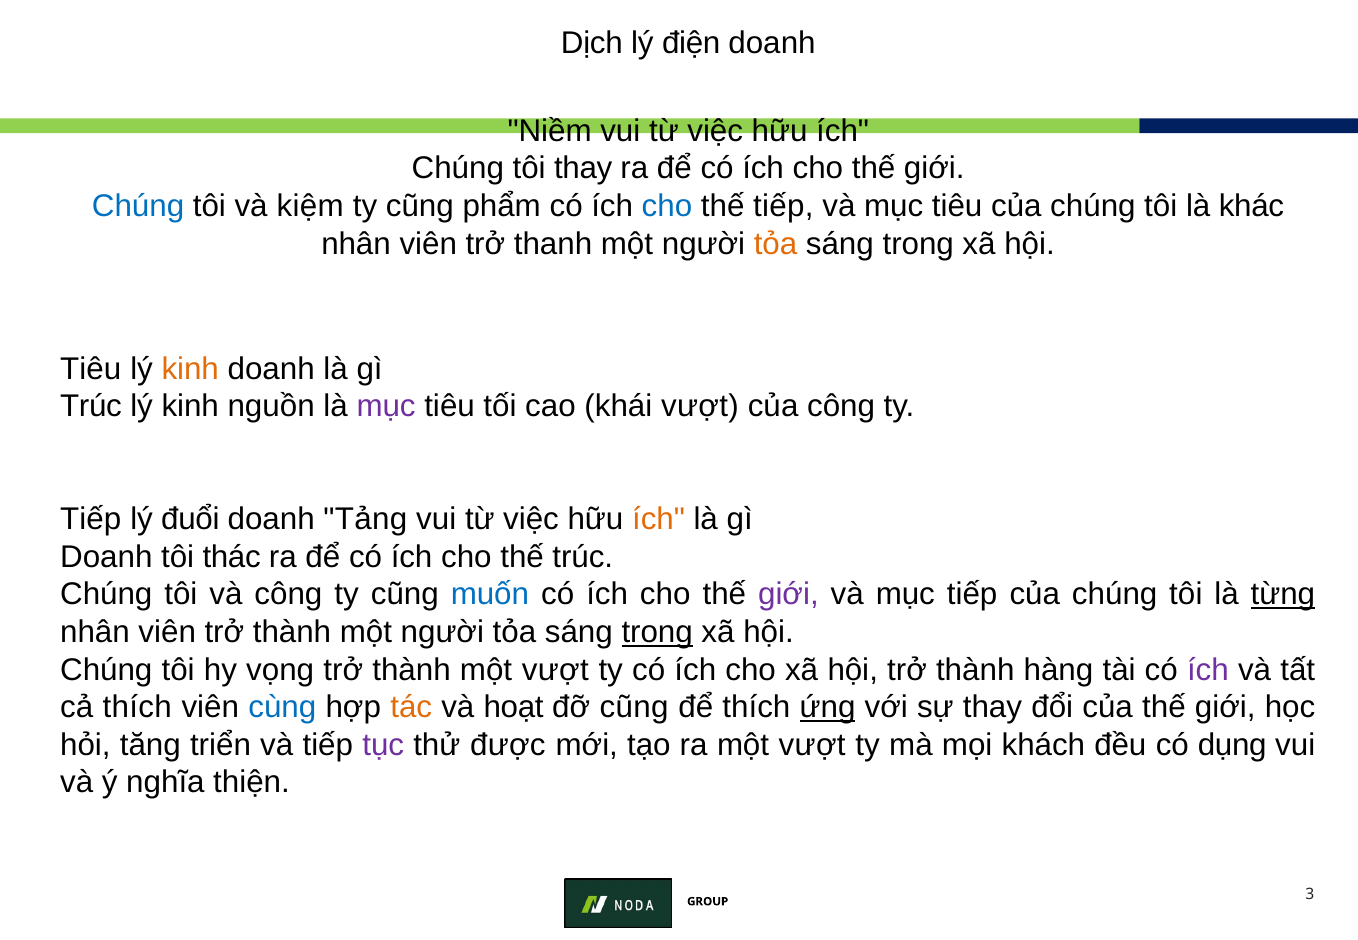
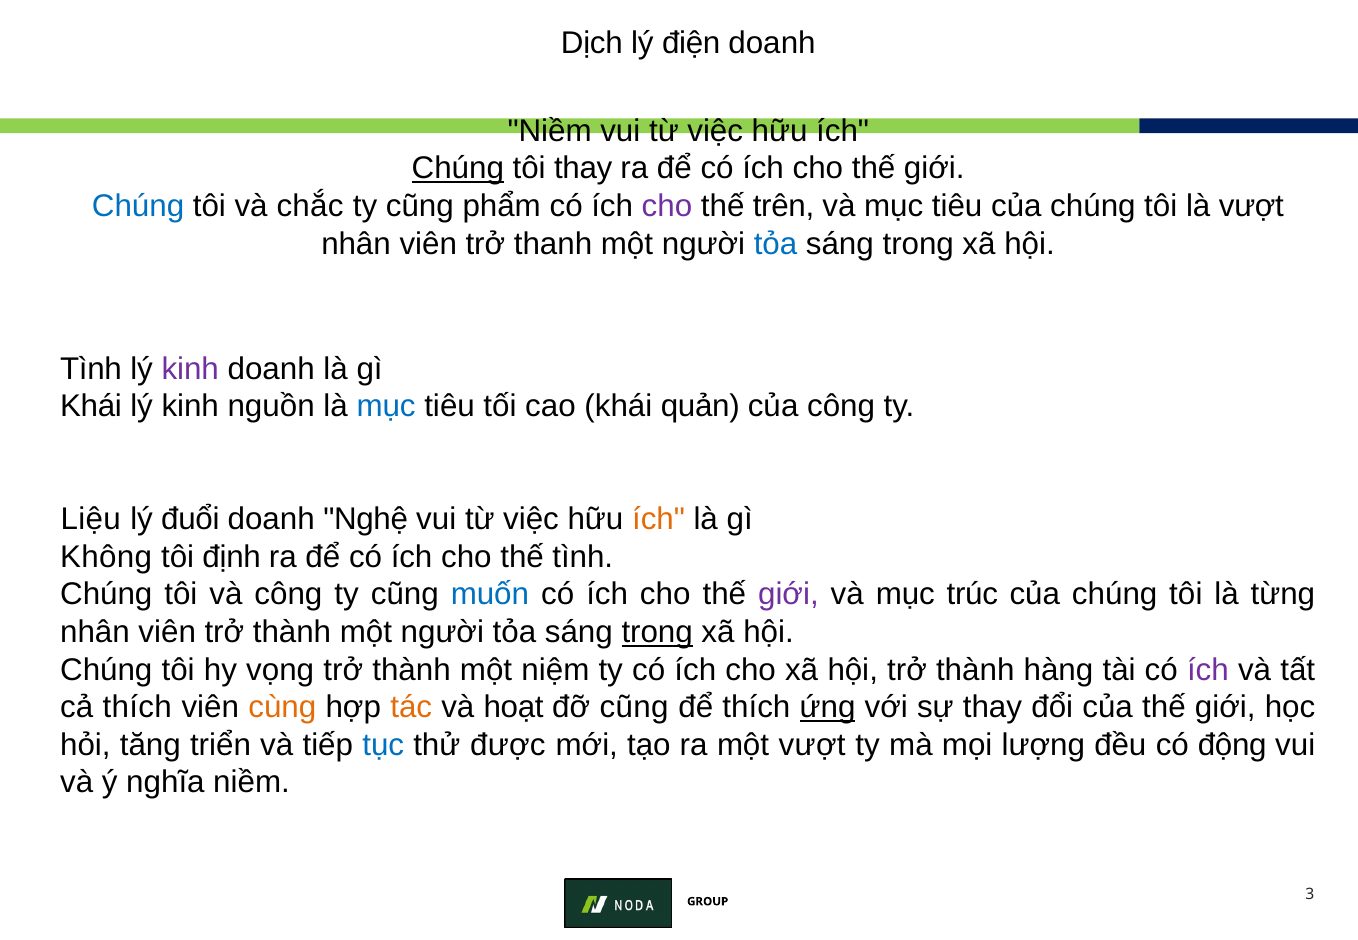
Chúng underline: none -> present (458, 169)
kiệm: kiệm -> chắc (310, 206)
cho colour: blue -> purple (667, 206)
thế tiếp: tiếp -> trên (784, 206)
là khác: khác -> vượt (1251, 206)
tỏa colour: orange -> blue (776, 244)
Tiêu: Tiêu -> Tình (91, 369)
kinh colour: orange -> purple (190, 369)
Trúc: Trúc -> Khái (91, 407)
mục colour: purple -> blue (386, 407)
khái vượt: vượt -> quản (700, 407)
Tiếp: Tiếp -> Liệu (91, 519)
Tảng: Tảng -> Nghệ (366, 519)
Doanh: Doanh -> Không (106, 557)
thác: thác -> định (232, 557)
thế trúc: trúc -> tình (583, 557)
mục tiếp: tiếp -> trúc (972, 595)
từng underline: present -> none (1283, 595)
thành một vượt: vượt -> niệm (555, 670)
cùng colour: blue -> orange (282, 708)
tục colour: purple -> blue (383, 745)
khách: khách -> lượng (1043, 745)
dụng: dụng -> động (1232, 745)
nghĩa thiện: thiện -> niềm (252, 783)
